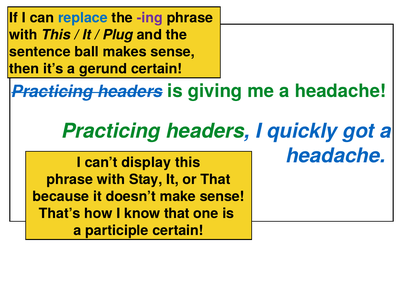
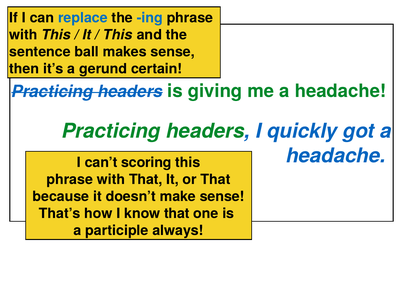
ing colour: purple -> blue (150, 18)
Plug: Plug -> This (118, 35)
display: display -> scoring (146, 163)
with Stay: Stay -> That (146, 180)
participle certain: certain -> always (178, 231)
